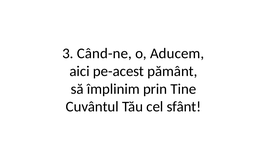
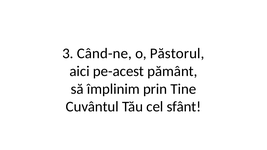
Aducem: Aducem -> Păstorul (177, 53)
